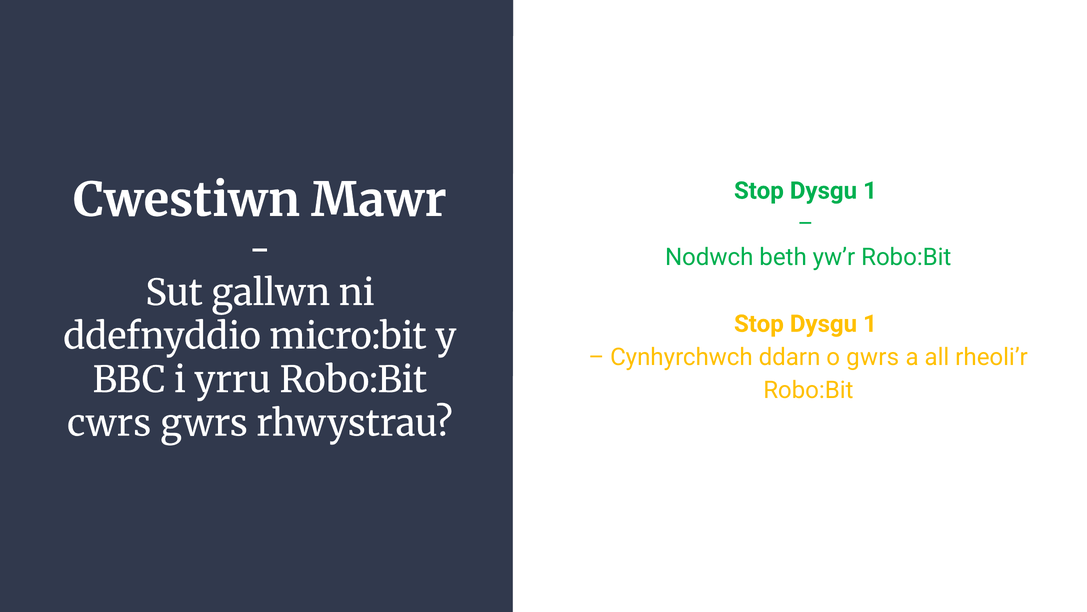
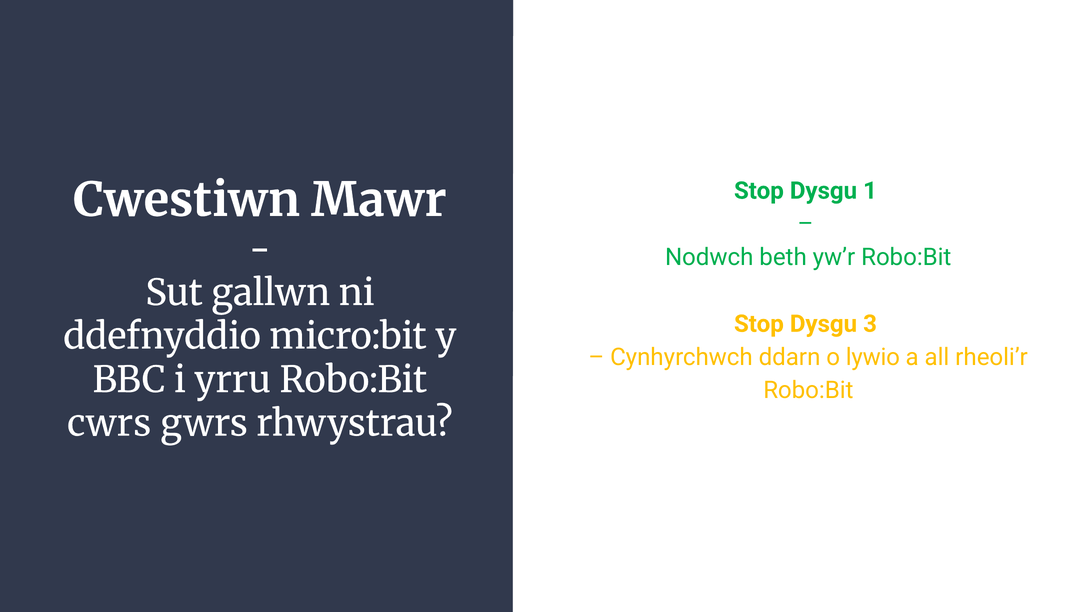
1: 1 -> 3 (870, 324)
o gwrs: gwrs -> lywio (873, 357)
